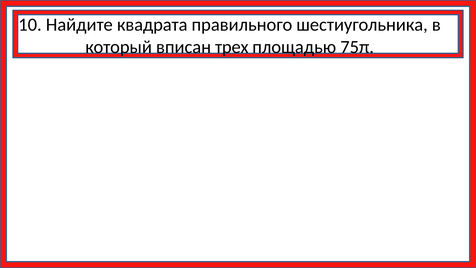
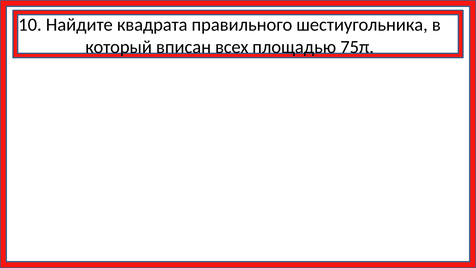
трех: трех -> всех (232, 47)
